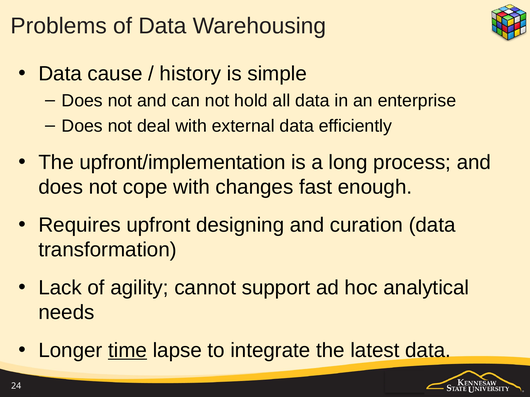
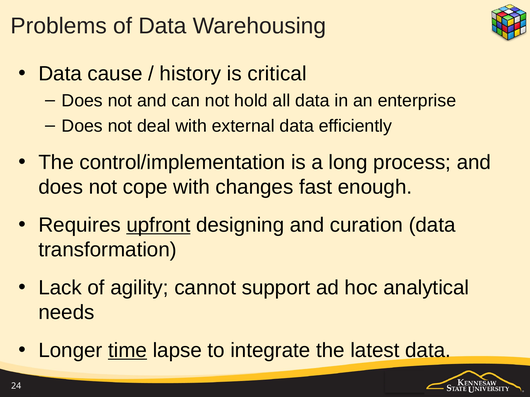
simple: simple -> critical (277, 74)
upfront/implementation: upfront/implementation -> control/implementation (182, 163)
upfront underline: none -> present (158, 225)
